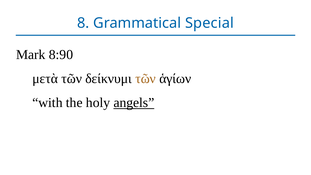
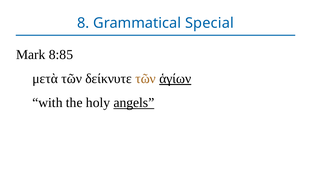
8:90: 8:90 -> 8:85 (61, 54)
δείκνυμι: δείκνυμι -> δείκνυτε (109, 79)
ἁγίων underline: none -> present (175, 79)
